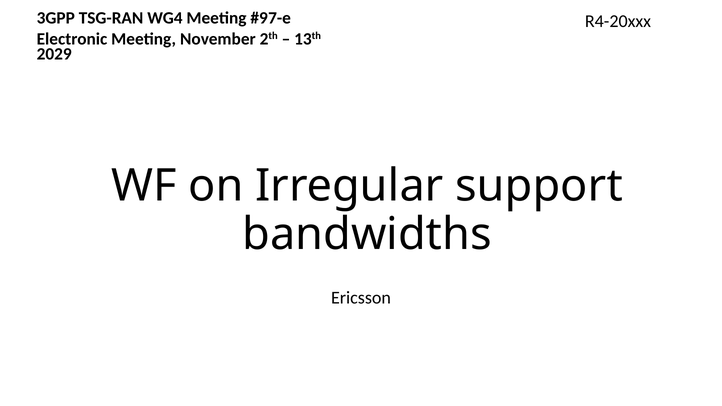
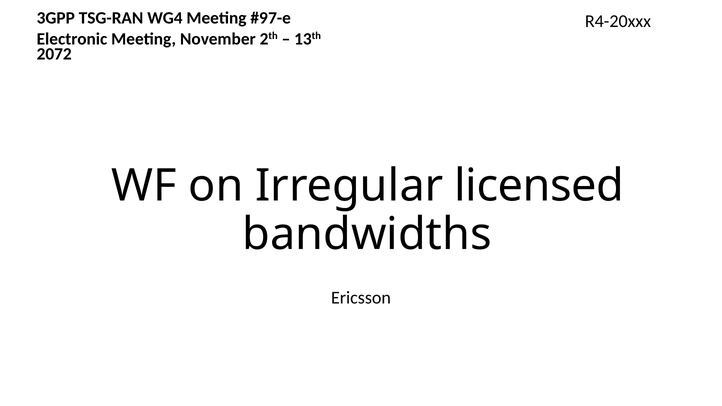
2029: 2029 -> 2072 (54, 54)
support: support -> licensed (539, 186)
